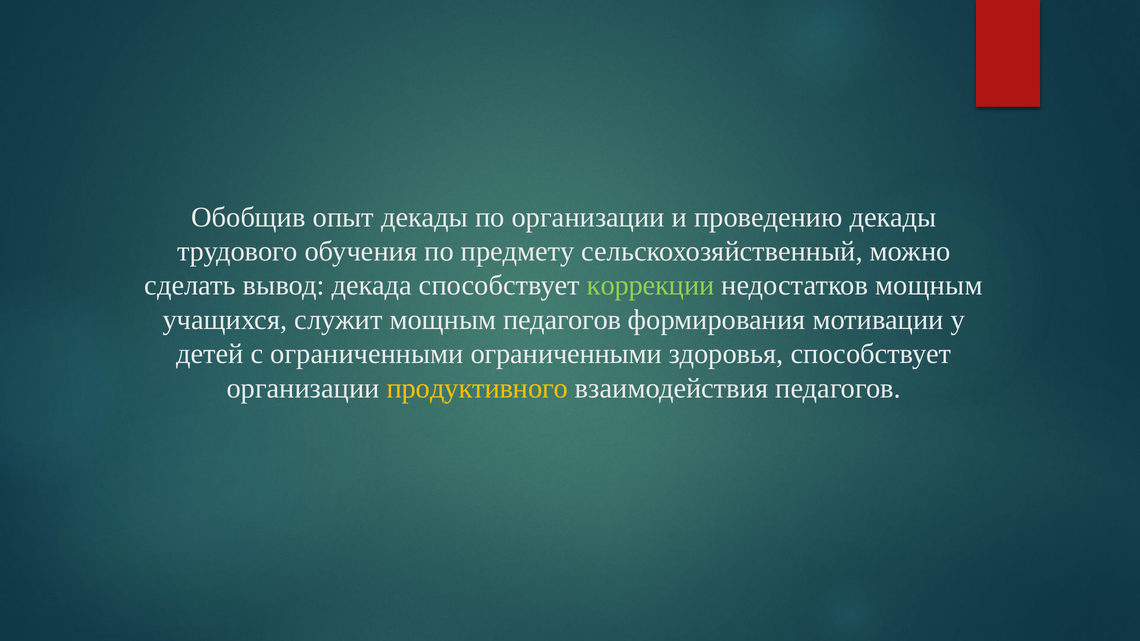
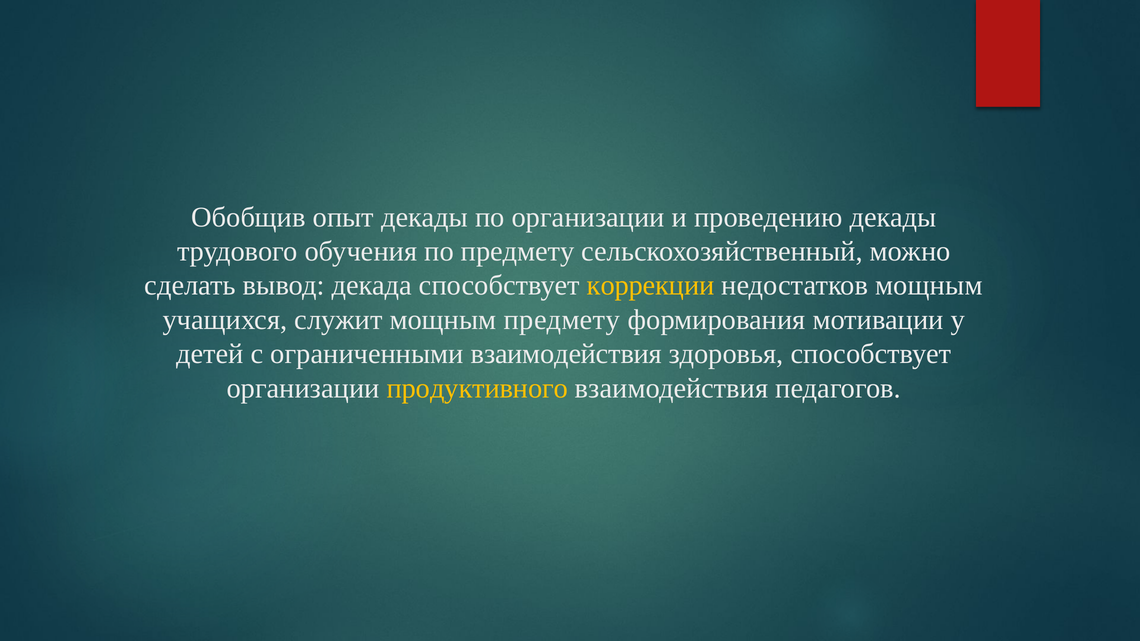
коррекции colour: light green -> yellow (651, 286)
мощным педагогов: педагогов -> предмету (562, 320)
ограниченными ограниченными: ограниченными -> взаимодействия (566, 354)
